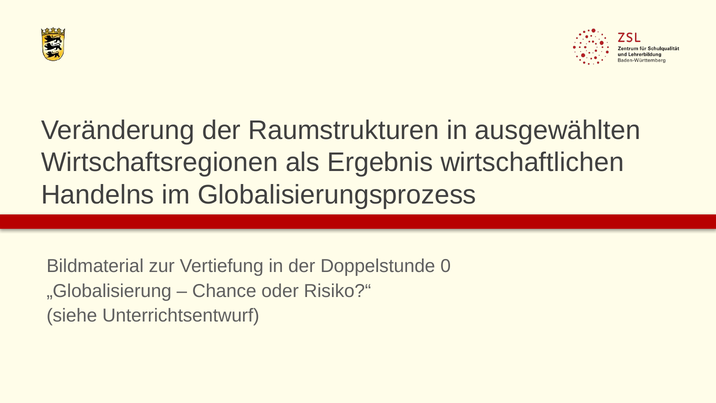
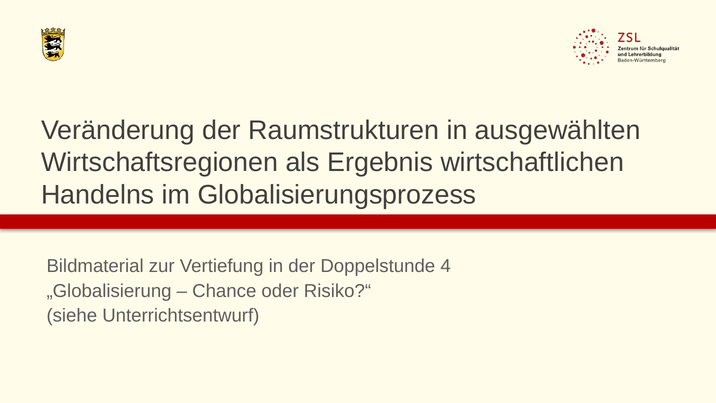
0: 0 -> 4 (446, 266)
